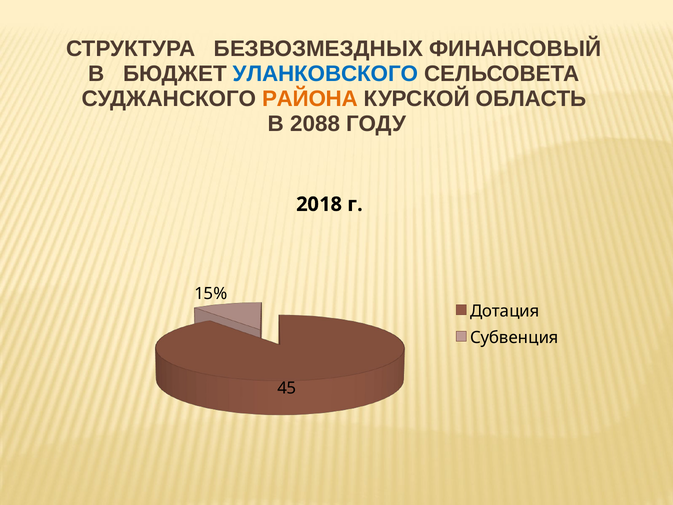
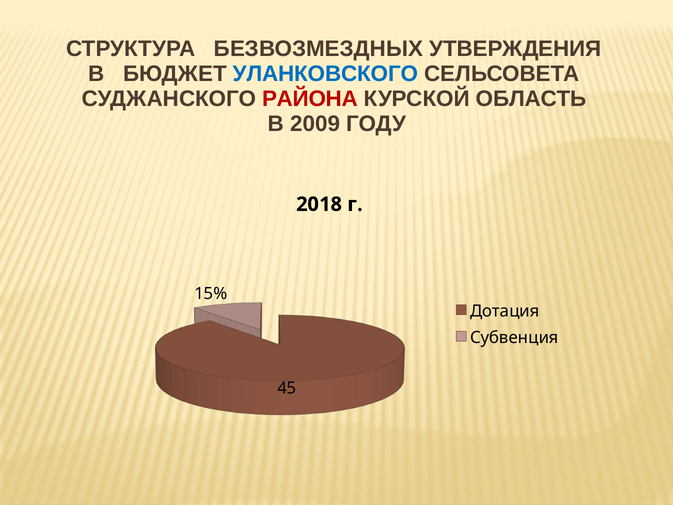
ФИНАНСОВЫЙ: ФИНАНСОВЫЙ -> УТВЕРЖДЕНИЯ (515, 49)
РАЙОНА colour: orange -> red (310, 99)
2088: 2088 -> 2009 (315, 124)
